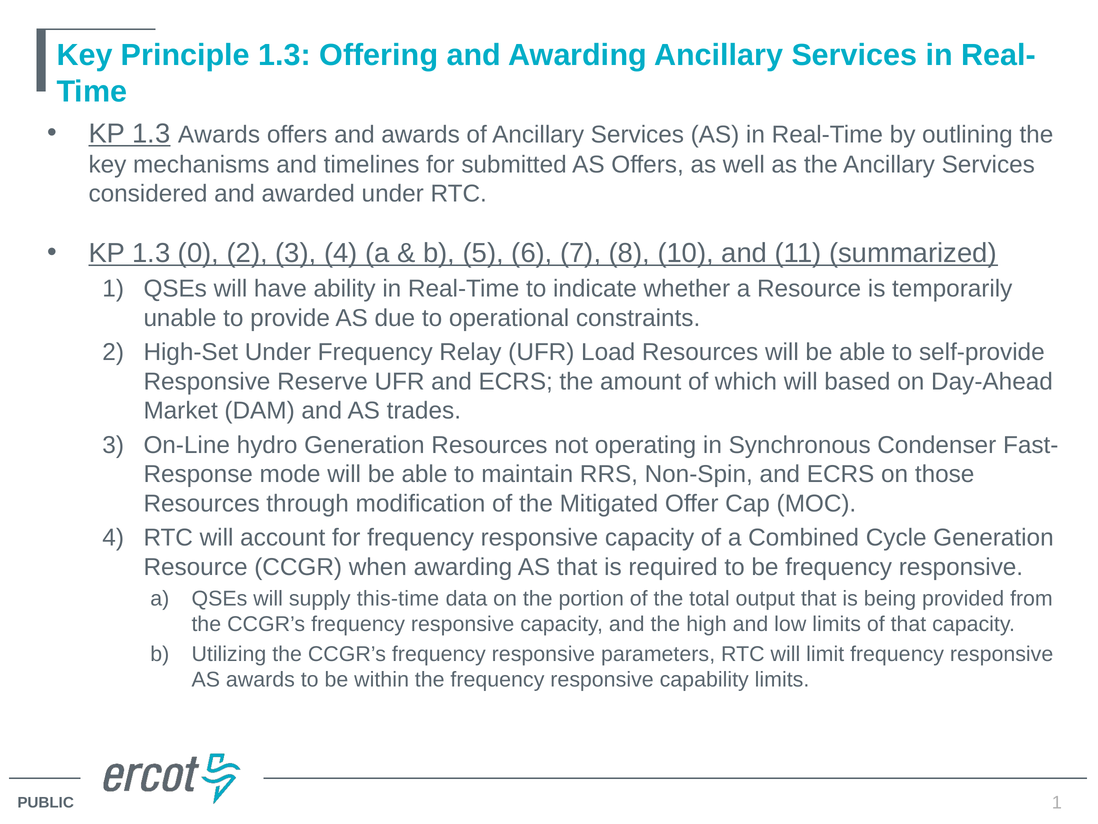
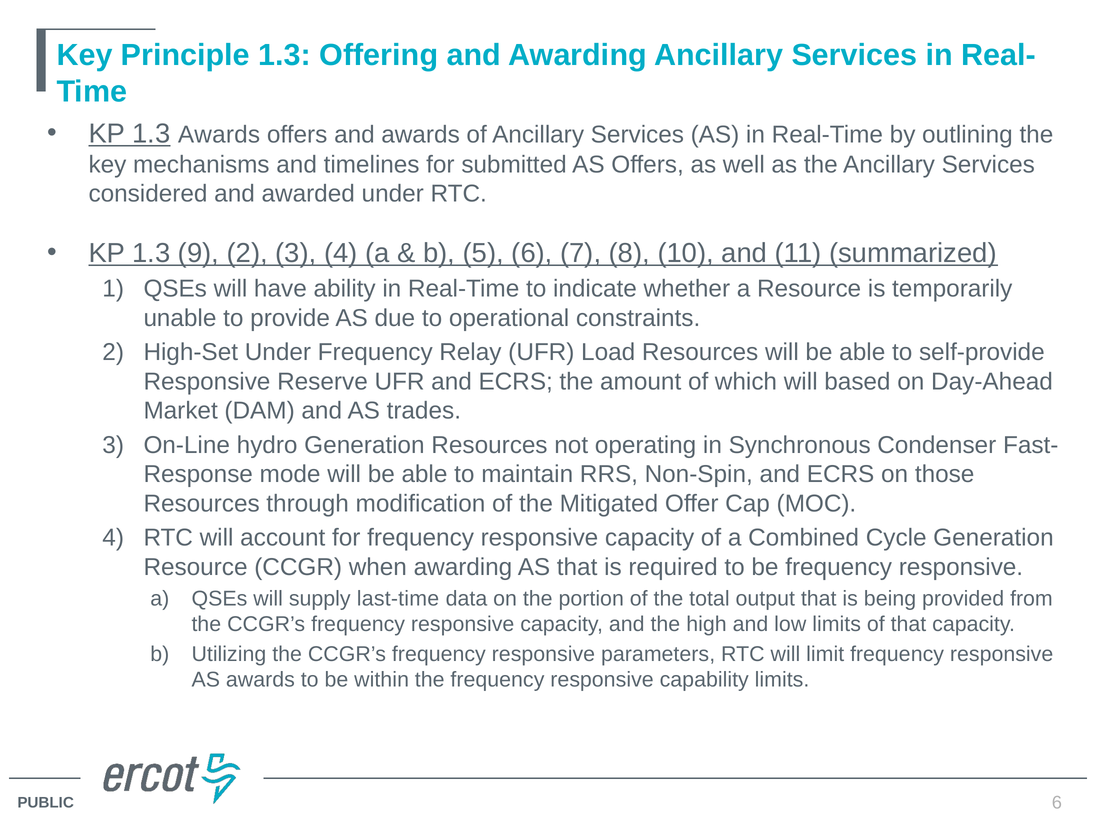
0: 0 -> 9 (199, 253)
this-time: this-time -> last-time (398, 598)
1: 1 -> 6 (1057, 802)
